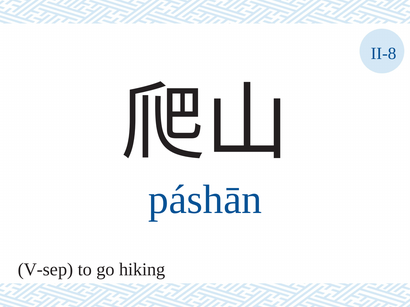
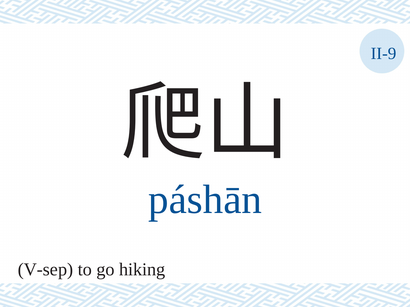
II-8: II-8 -> II-9 (384, 54)
